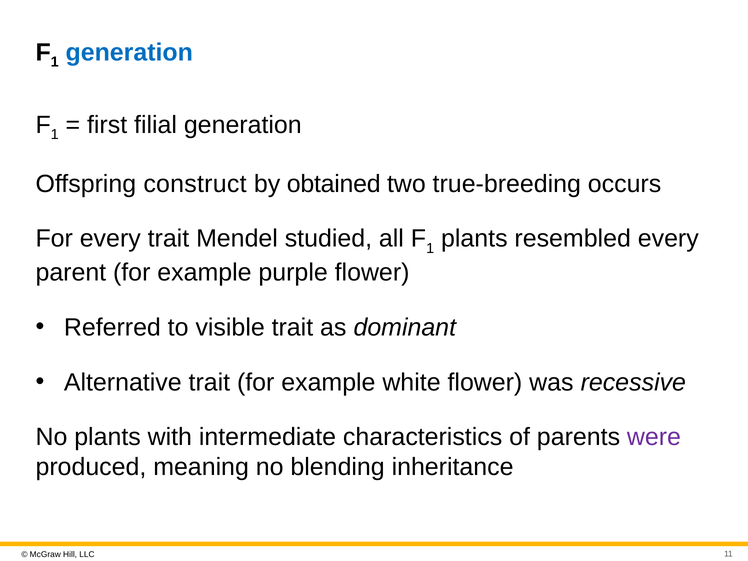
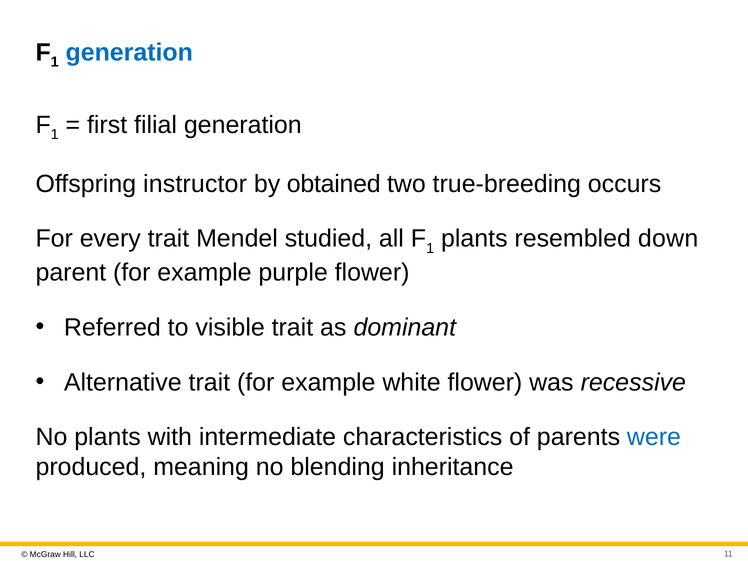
construct: construct -> instructor (195, 184)
resembled every: every -> down (668, 239)
were colour: purple -> blue (654, 437)
